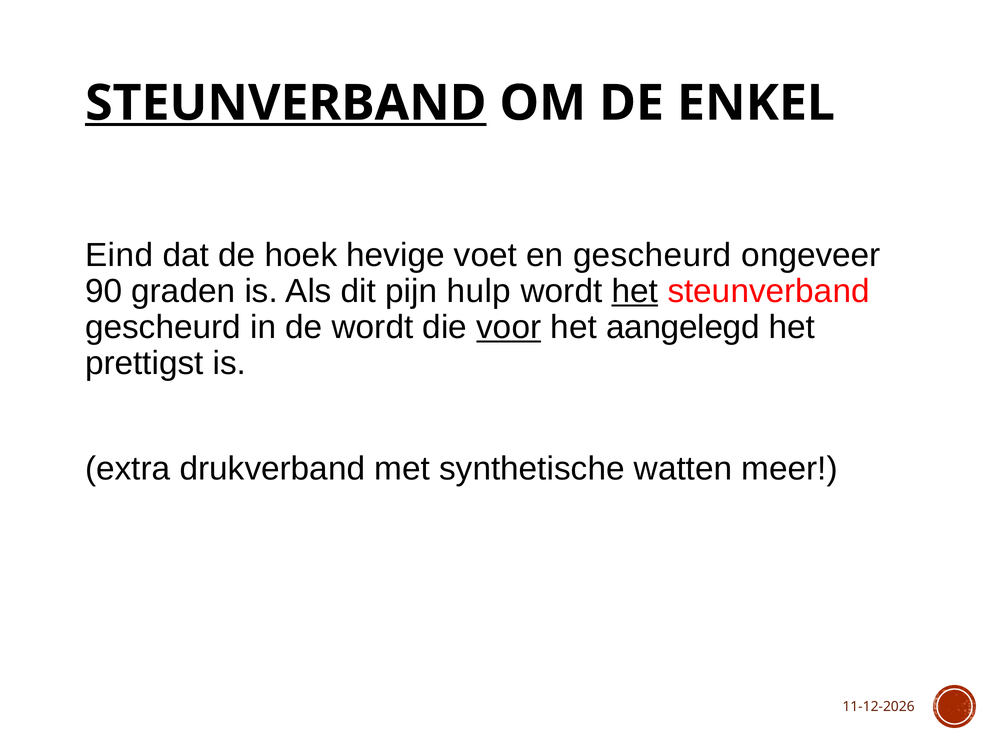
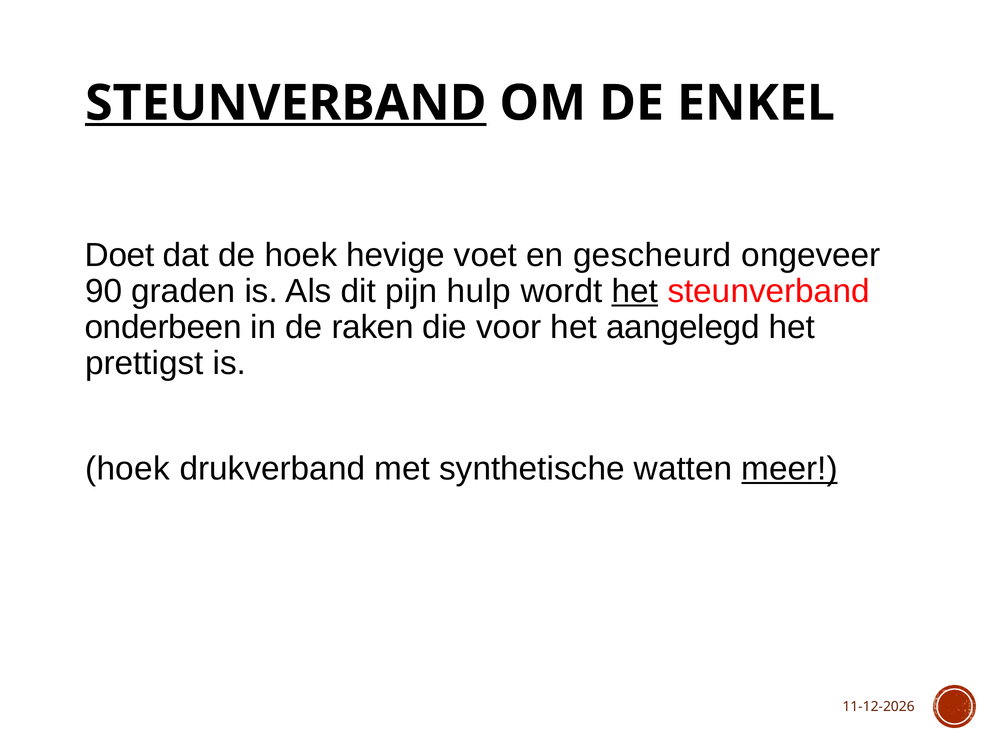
Eind: Eind -> Doet (120, 255)
gescheurd: gescheurd -> onderbeen (163, 327)
de wordt: wordt -> raken (373, 327)
voor underline: present -> none (509, 327)
extra: extra -> hoek (128, 469)
meer underline: none -> present (790, 469)
